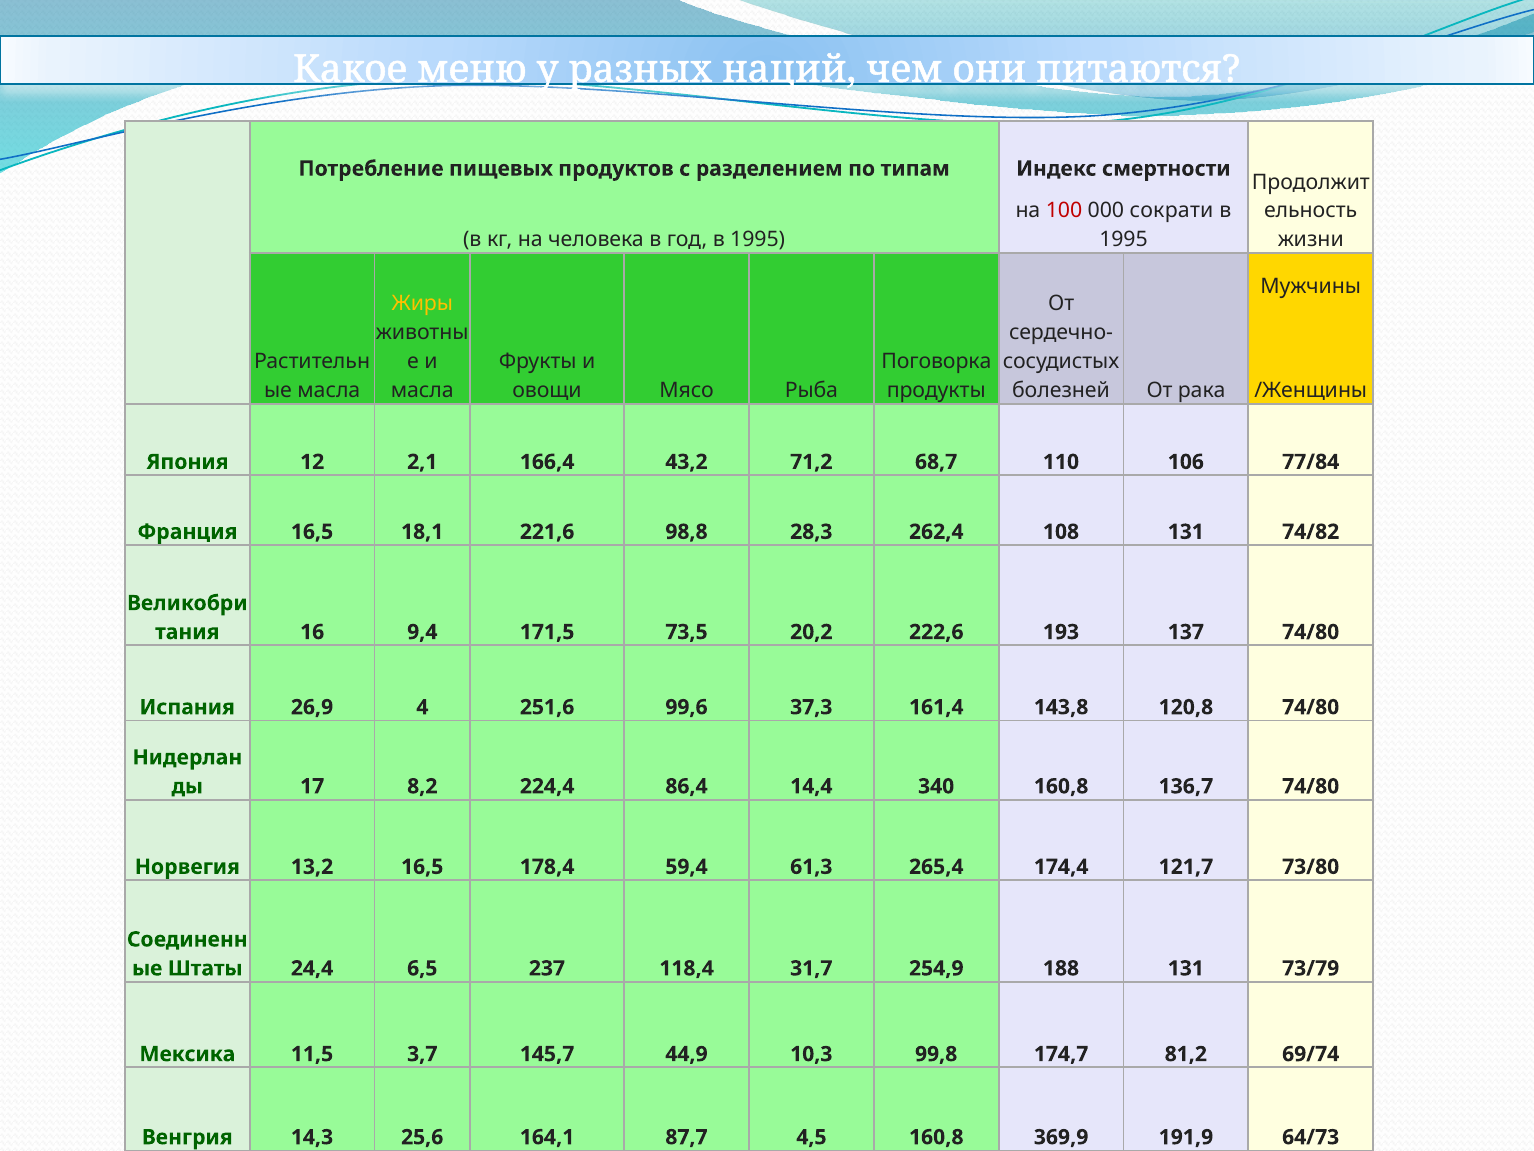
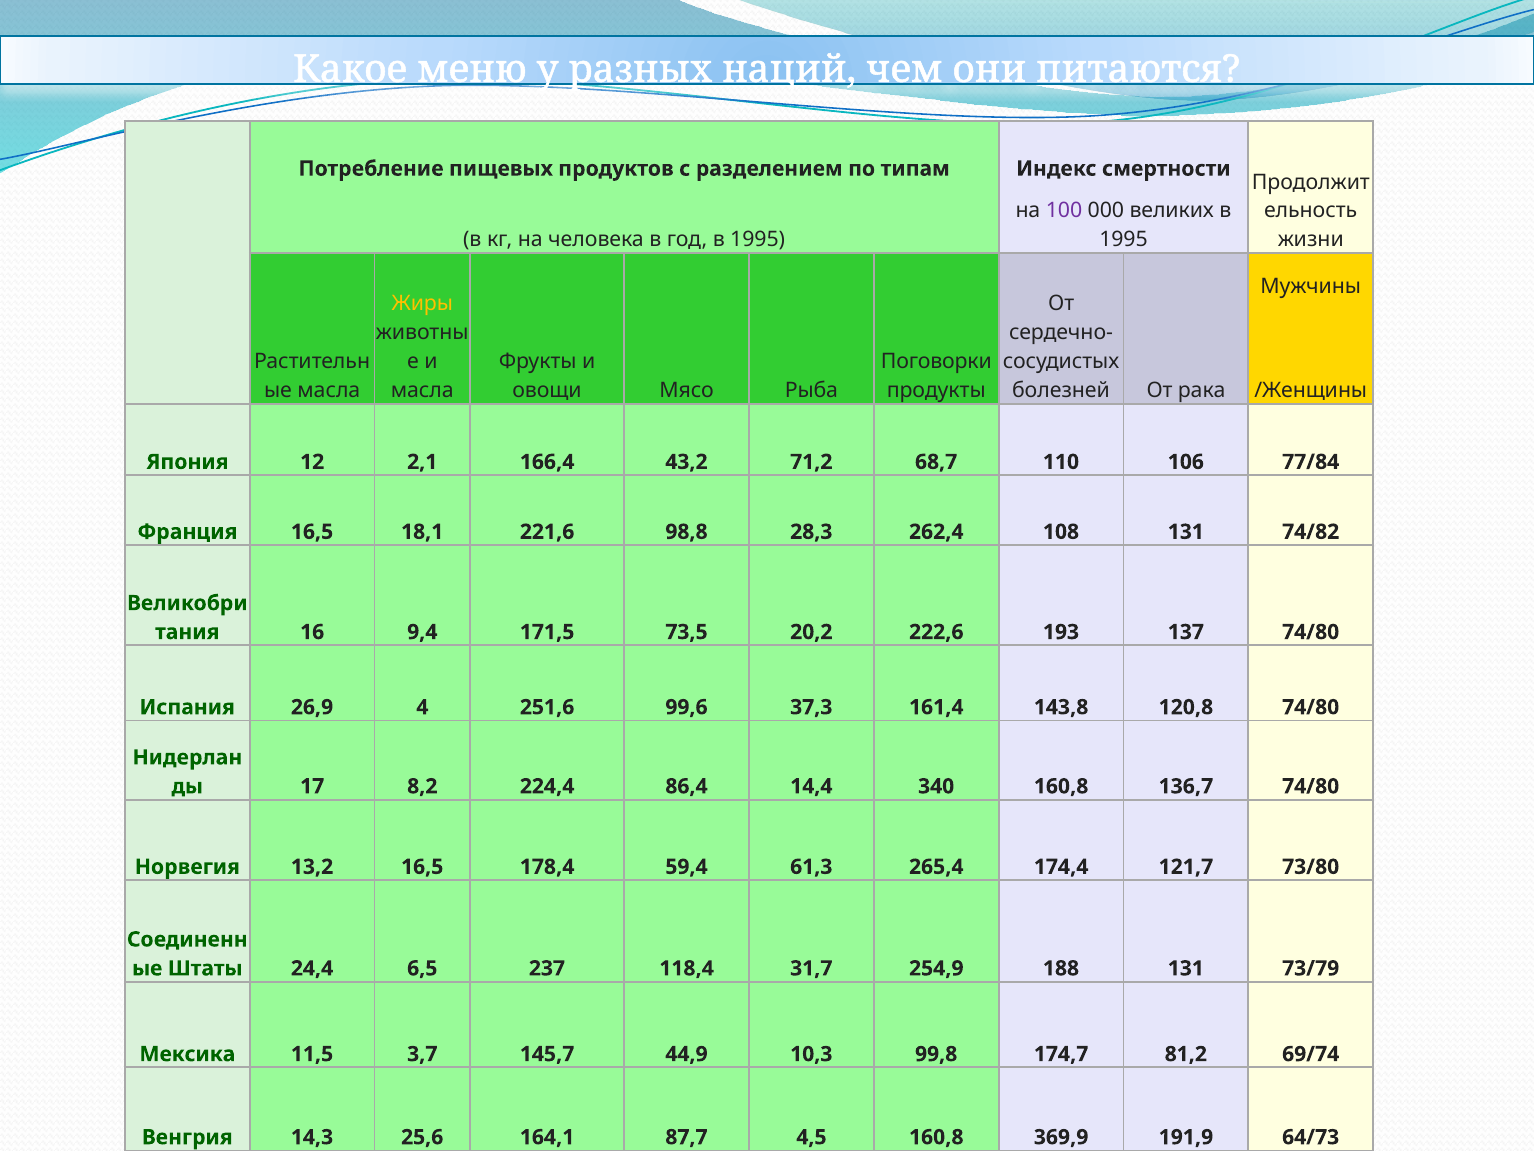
100 colour: red -> purple (1064, 211)
сократи: сократи -> великих (1172, 211)
Поговорка: Поговорка -> Поговорки (936, 362)
